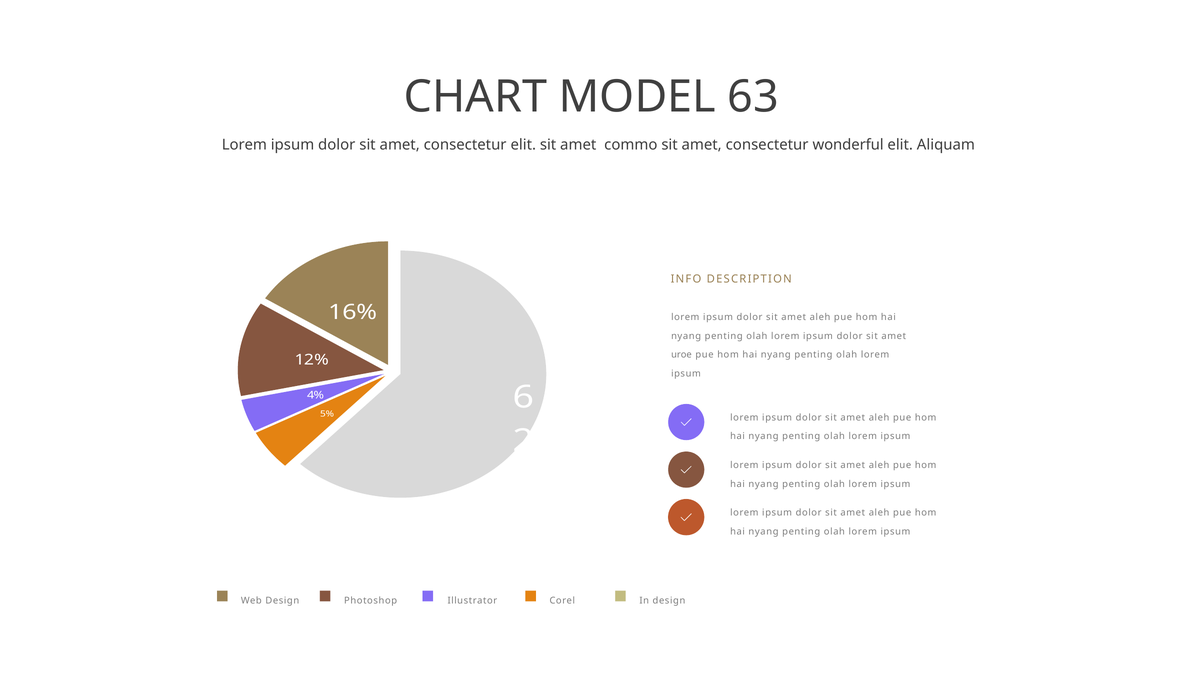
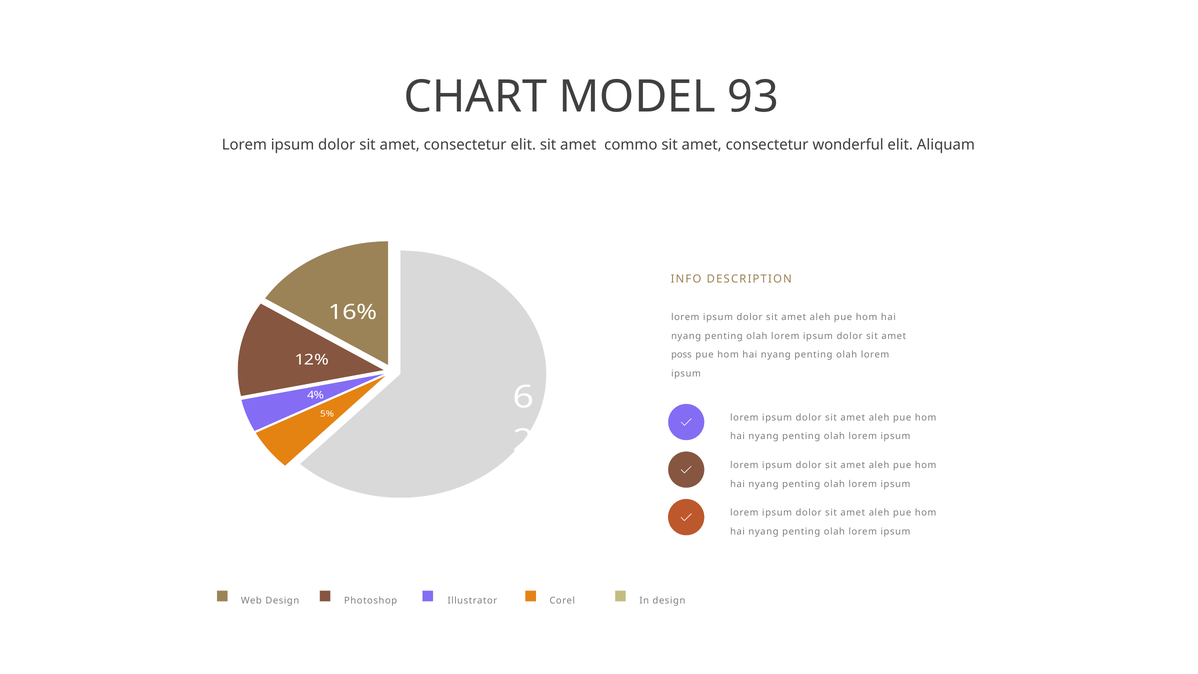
63: 63 -> 93 (753, 97)
uroe: uroe -> poss (681, 355)
